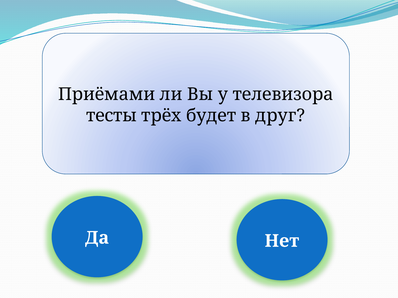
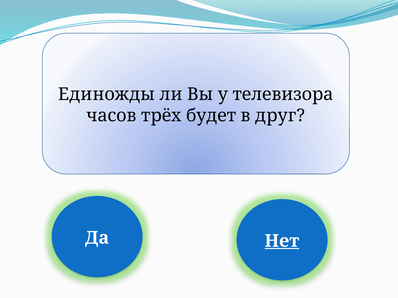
Приёмами: Приёмами -> Единожды (106, 94)
тесты: тесты -> часов (111, 116)
Нет underline: none -> present (282, 241)
